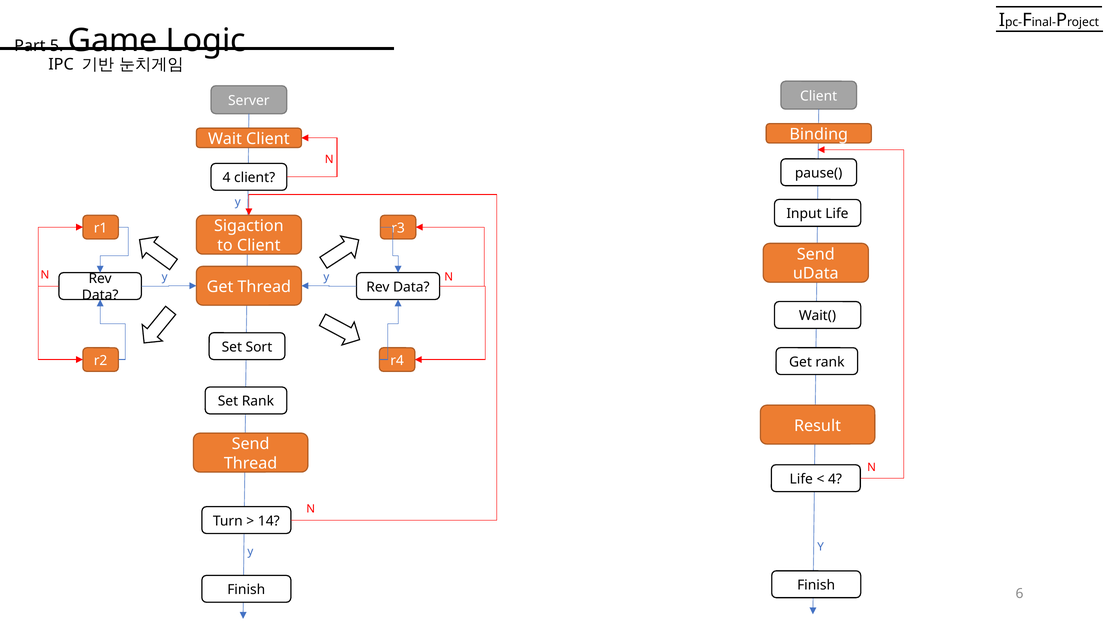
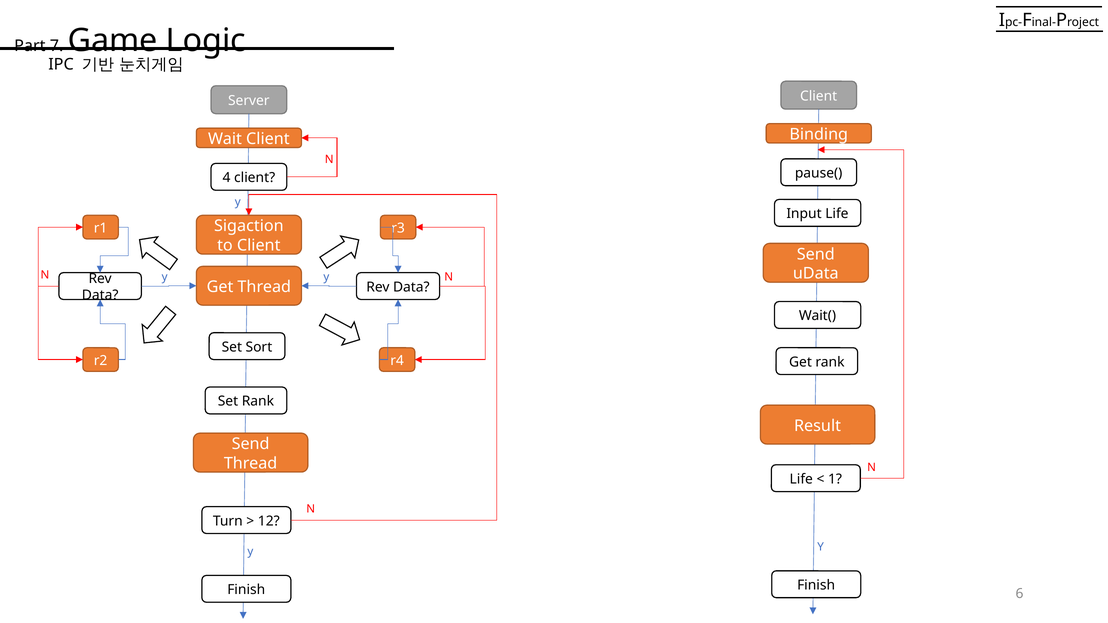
5: 5 -> 7 (57, 46)
4: 4 -> 1 (835, 479)
14: 14 -> 12 (269, 521)
